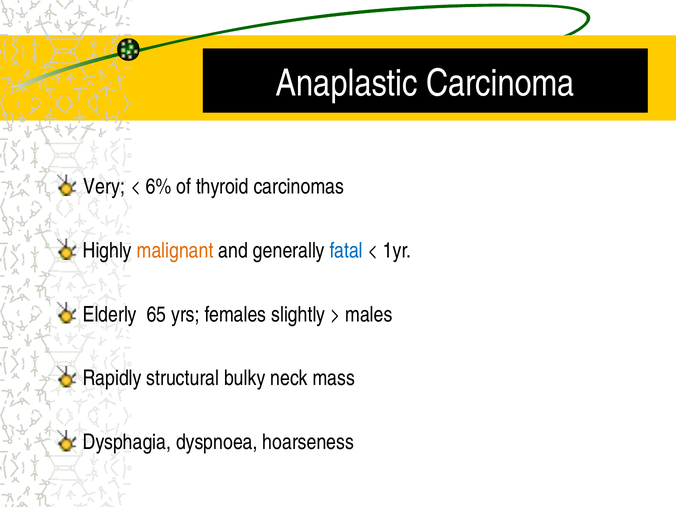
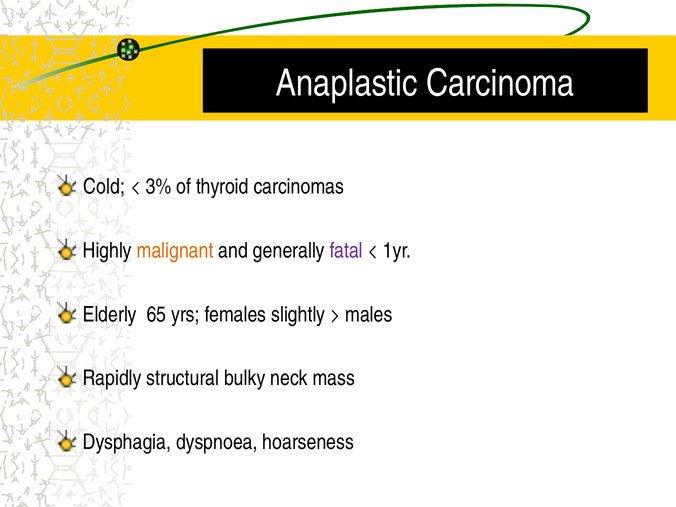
Very: Very -> Cold (104, 187)
6%: 6% -> 3% (159, 187)
fatal colour: blue -> purple (346, 251)
